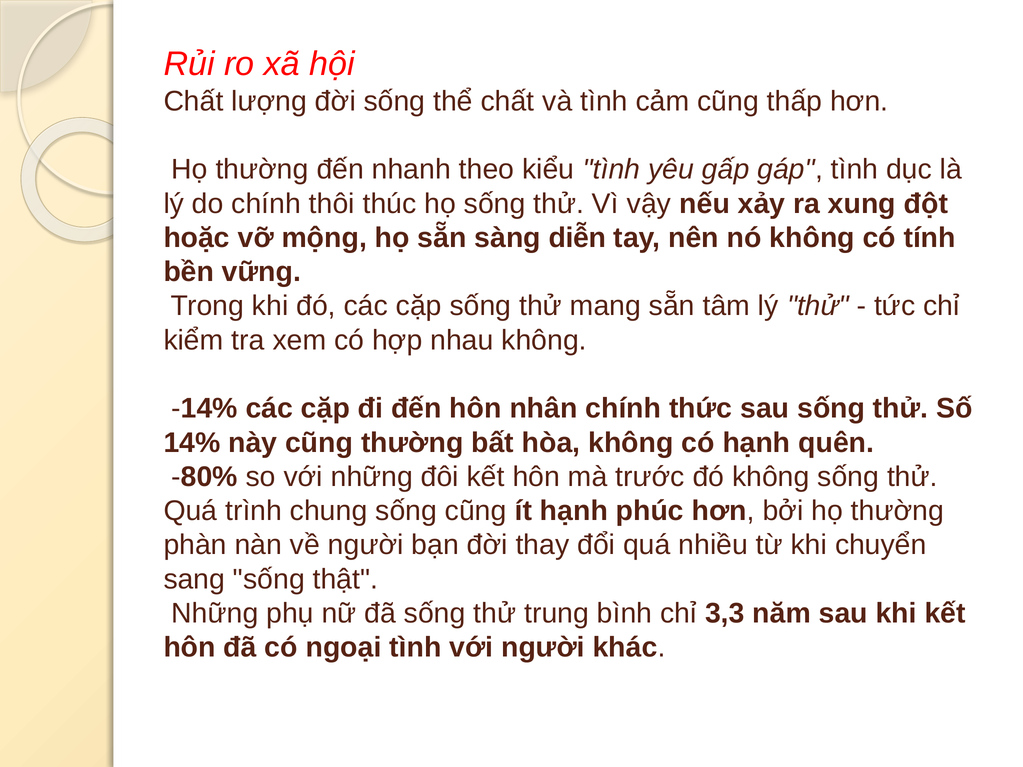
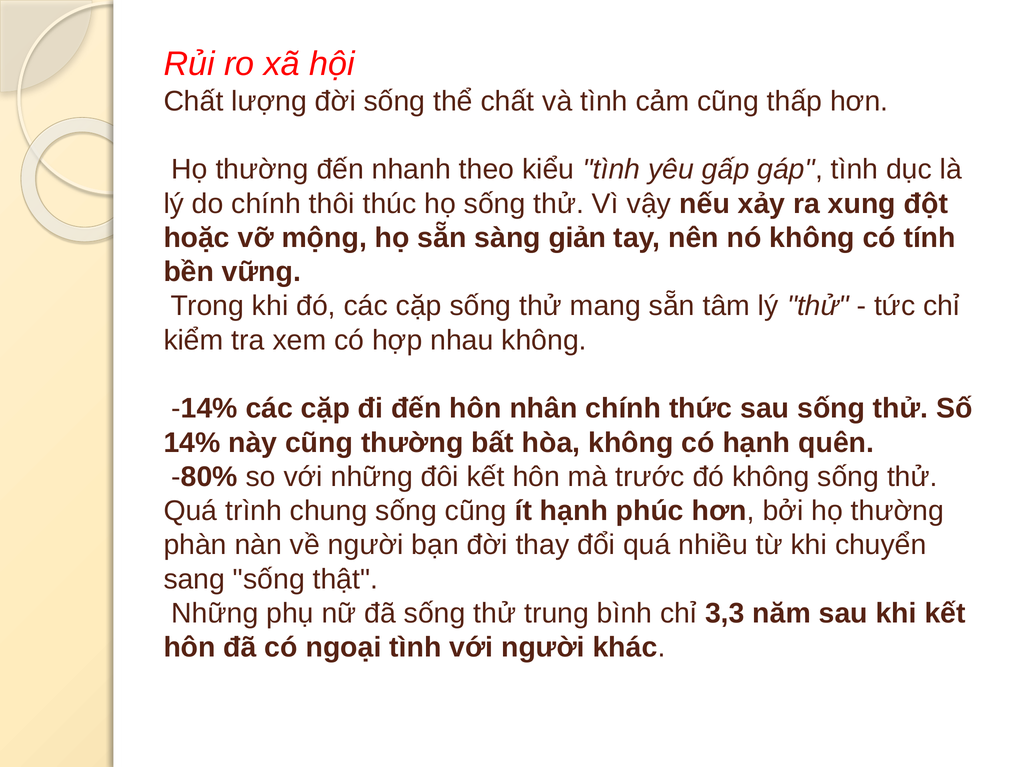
diễn: diễn -> giản (577, 238)
